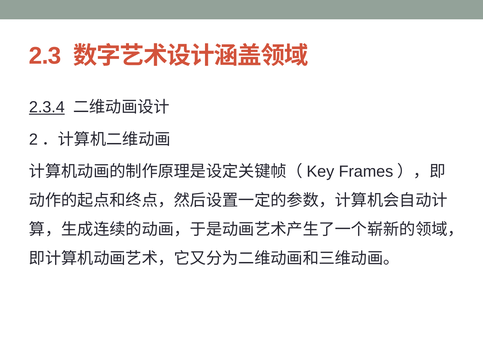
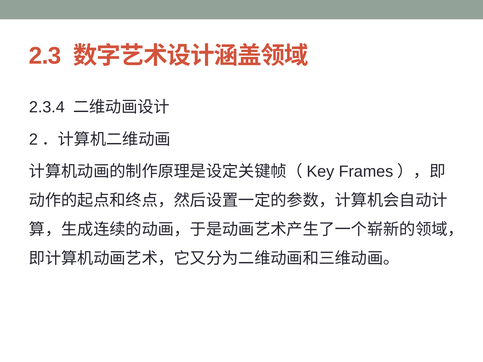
2.3.4 underline: present -> none (47, 107)
